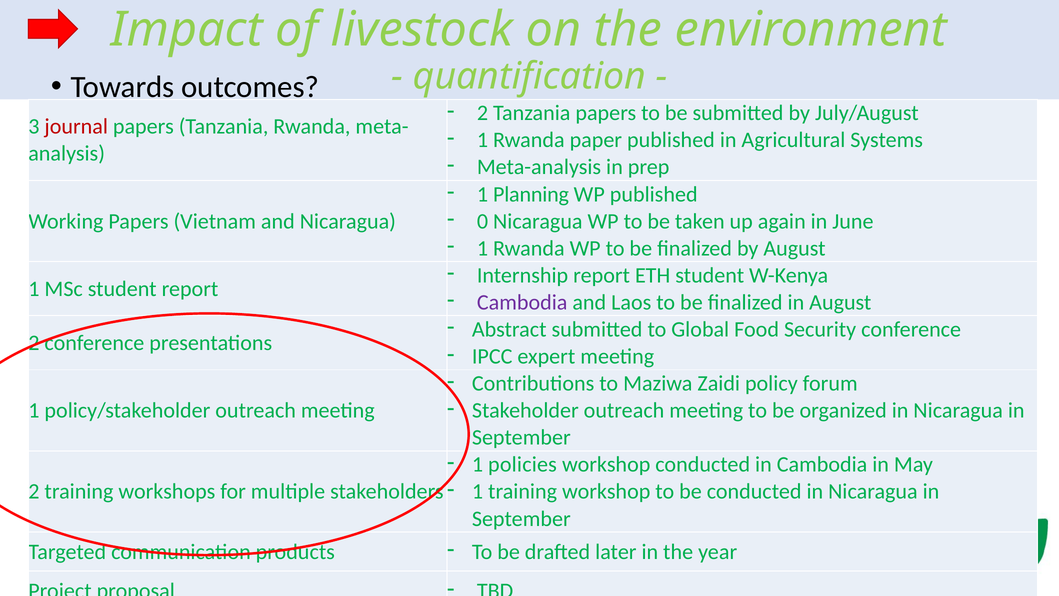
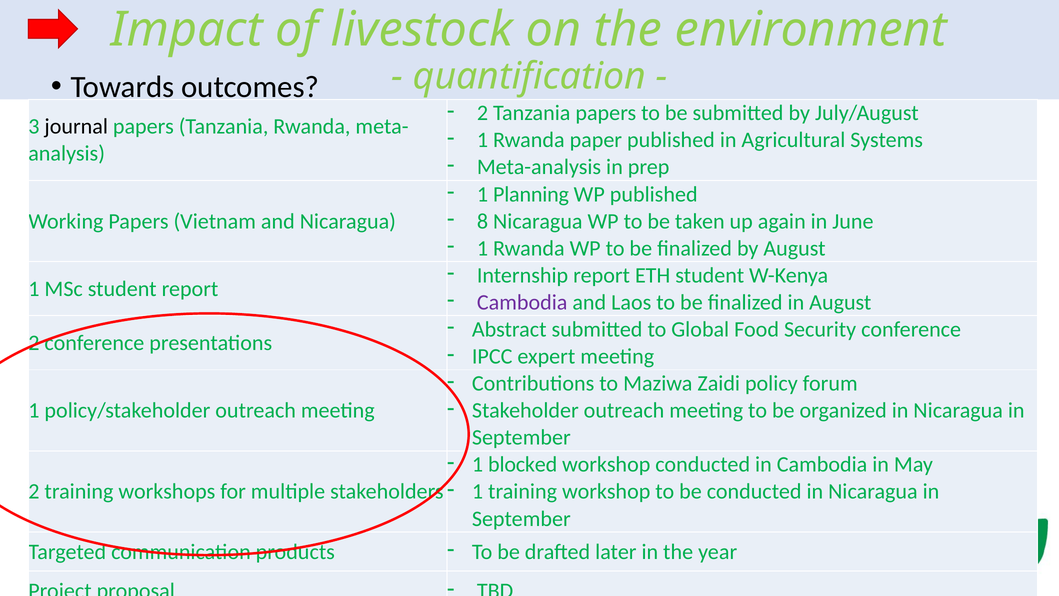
journal colour: red -> black (76, 127)
0: 0 -> 8 (483, 221)
policies: policies -> blocked (523, 464)
